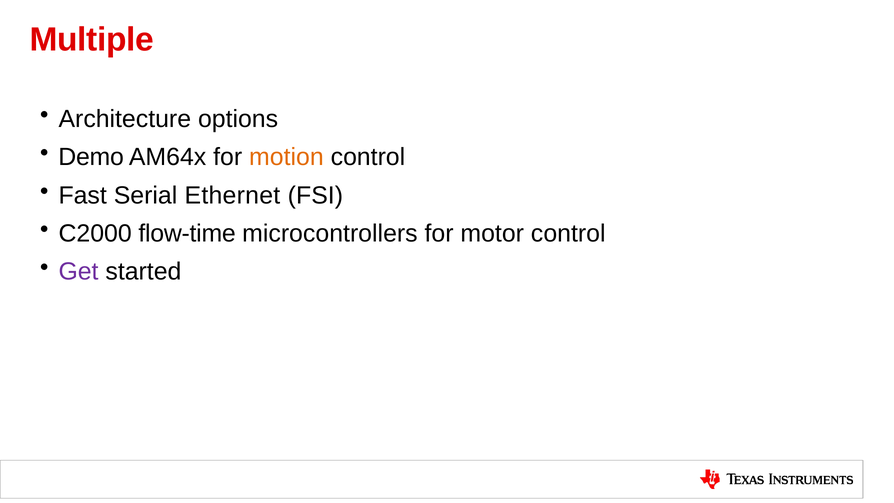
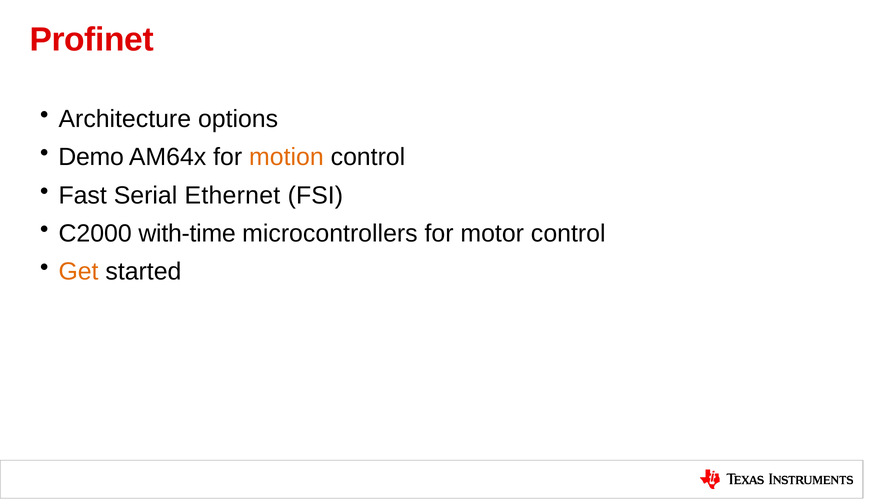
Multiple: Multiple -> Profinet (92, 40)
flow-time: flow-time -> with-time (187, 233)
Get colour: purple -> orange (79, 271)
